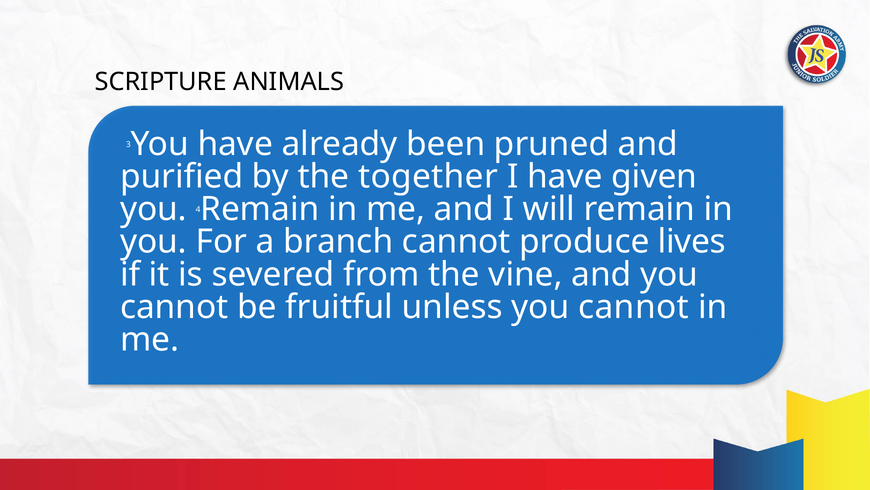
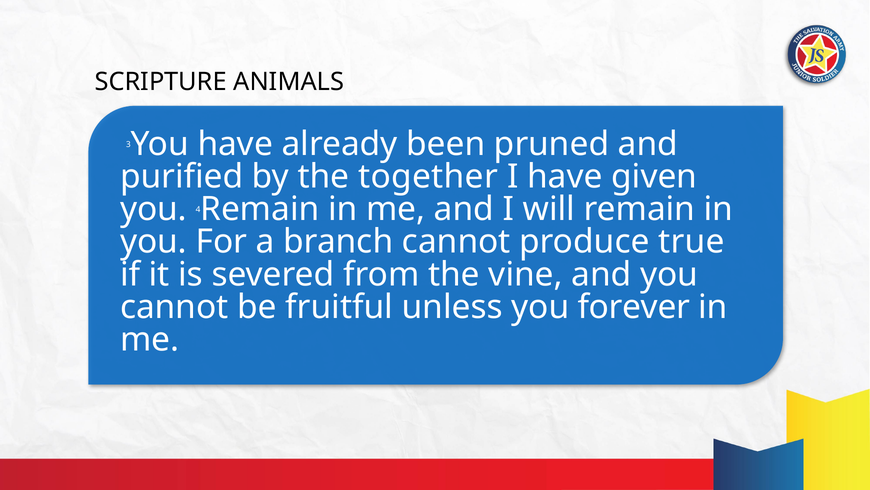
lives: lives -> true (691, 242)
unless you cannot: cannot -> forever (634, 307)
